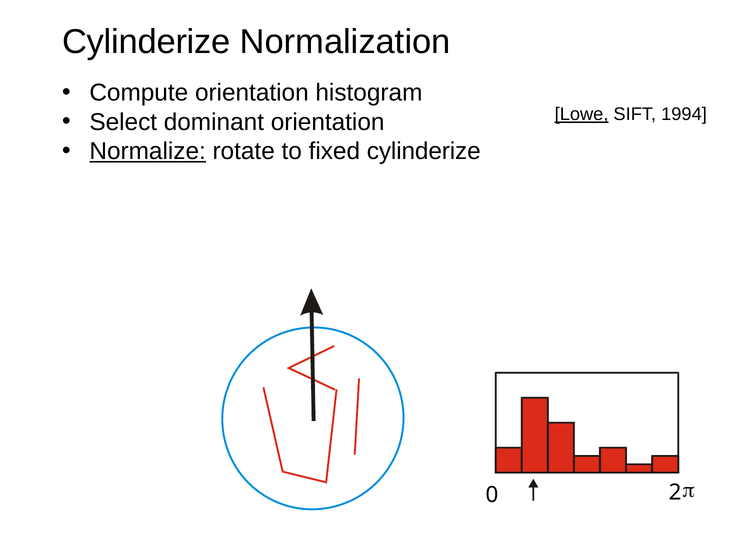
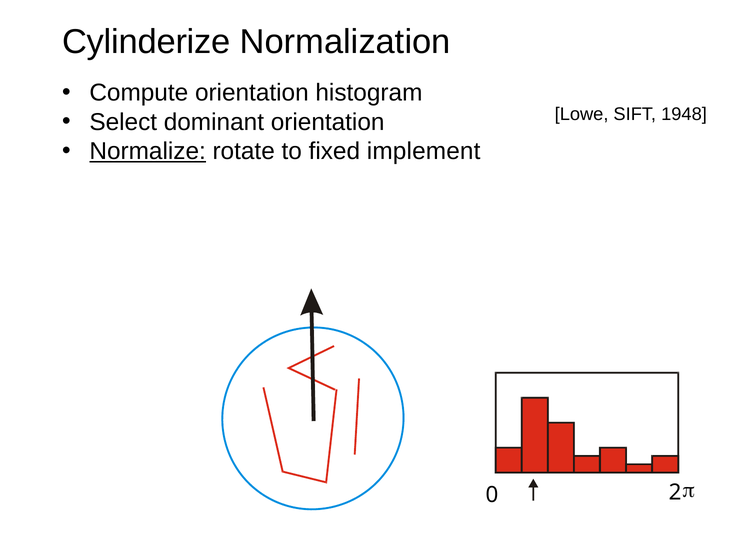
Lowe underline: present -> none (582, 114)
1994: 1994 -> 1948 (684, 114)
fixed cylinderize: cylinderize -> implement (424, 151)
